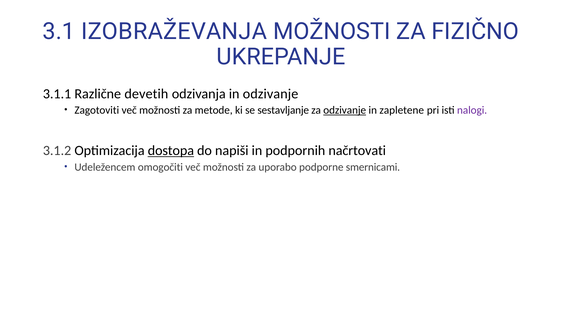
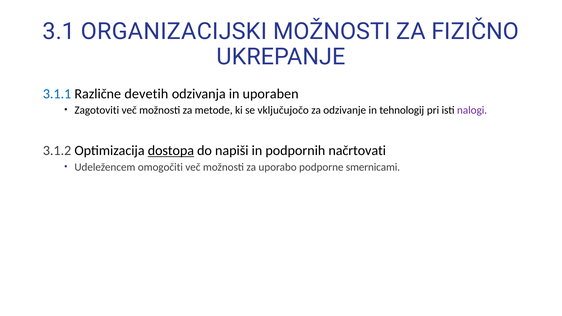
IZOBRAŽEVANJA: IZOBRAŽEVANJA -> ORGANIZACIJSKI (174, 32)
3.1.1 colour: black -> blue (57, 94)
in odzivanje: odzivanje -> uporaben (271, 94)
sestavljanje: sestavljanje -> vključujočo (283, 110)
odzivanje underline: present -> none (345, 110)
zapletene: zapletene -> tehnologij (402, 110)
